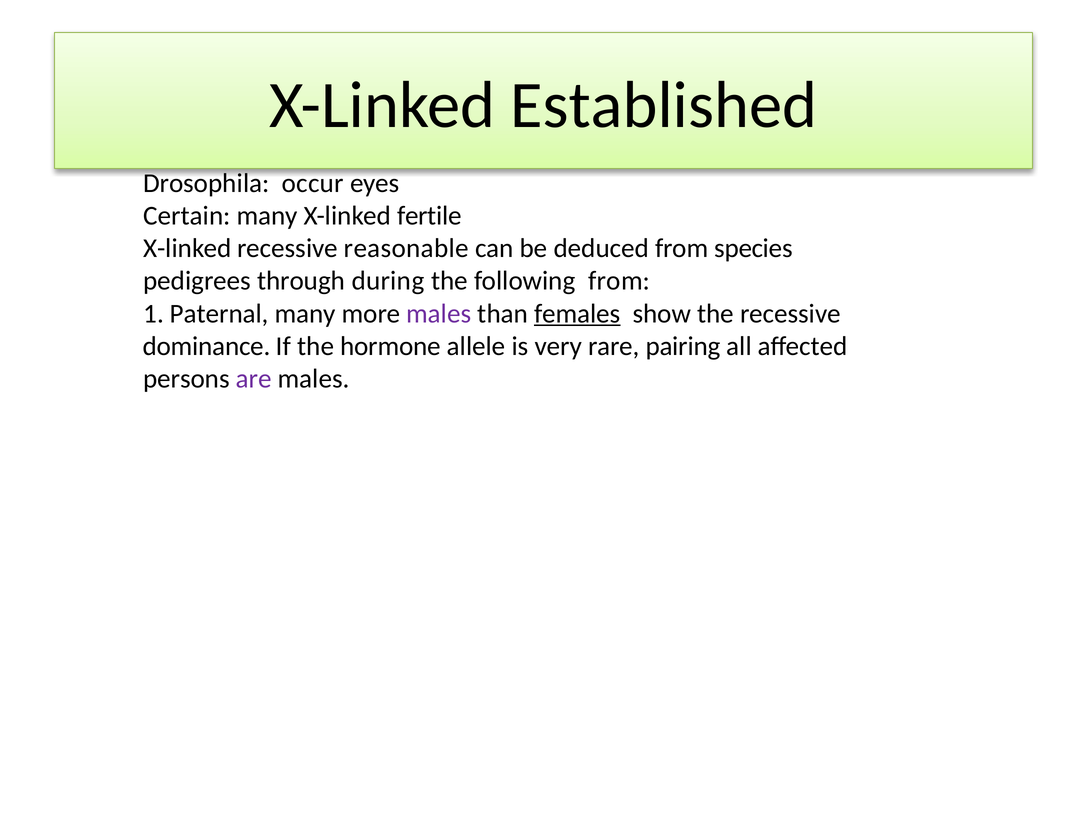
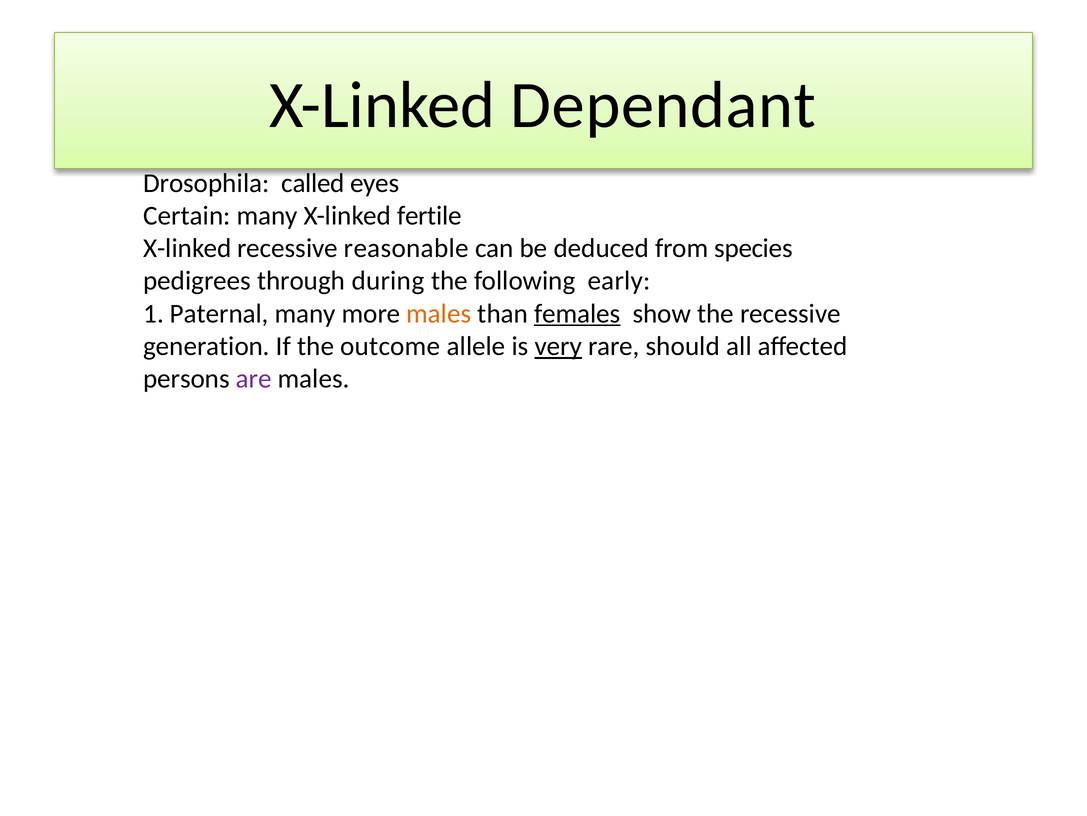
Established: Established -> Dependant (663, 105)
occur: occur -> called (313, 183)
following from: from -> early (619, 281)
males colour: purple -> orange (439, 313)
dominance: dominance -> generation (207, 346)
hormone: hormone -> outcome (390, 346)
very underline: none -> present (558, 346)
pairing: pairing -> should (683, 346)
